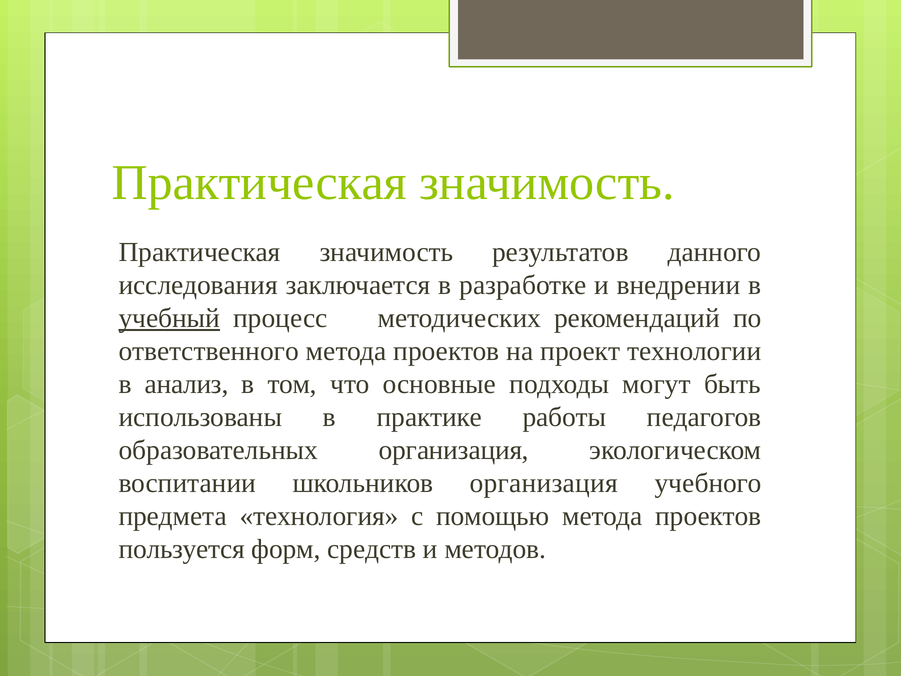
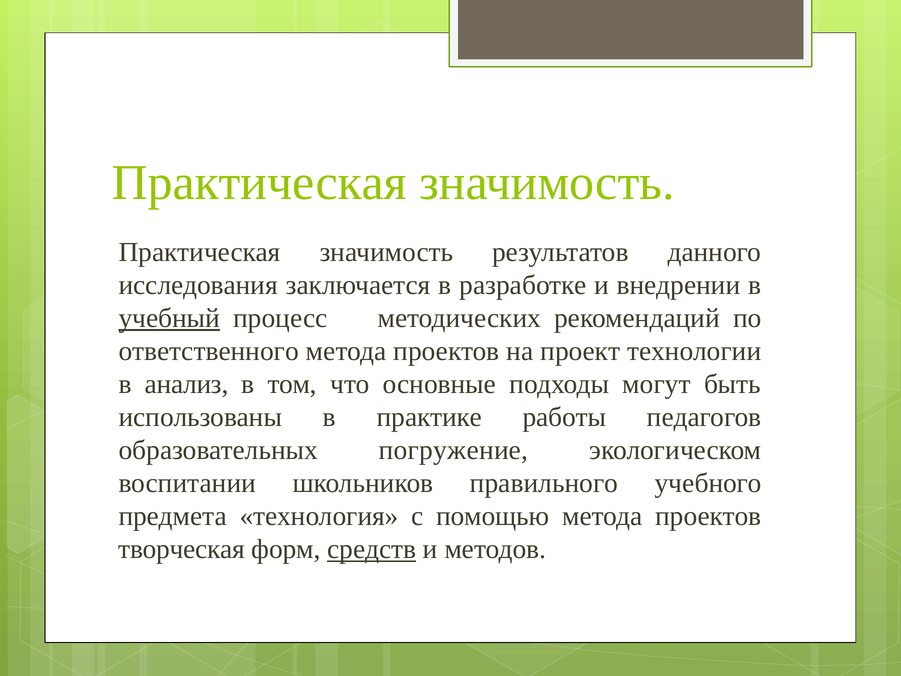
образовательных организация: организация -> погружение (454, 450)
школьников организация: организация -> правильного (544, 483)
пользуется: пользуется -> творческая (182, 549)
средств underline: none -> present (372, 549)
